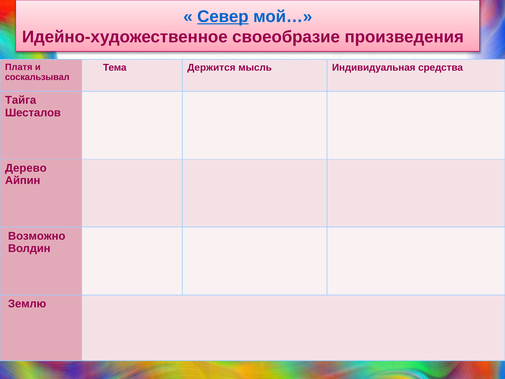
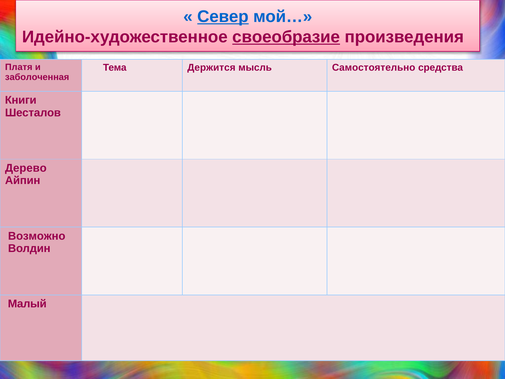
своеобразие underline: none -> present (286, 37)
Индивидуальная: Индивидуальная -> Самостоятельно (374, 67)
соскальзывал: соскальзывал -> заболоченная (37, 77)
Тайга: Тайга -> Книги (21, 100)
Землю: Землю -> Малый (27, 304)
